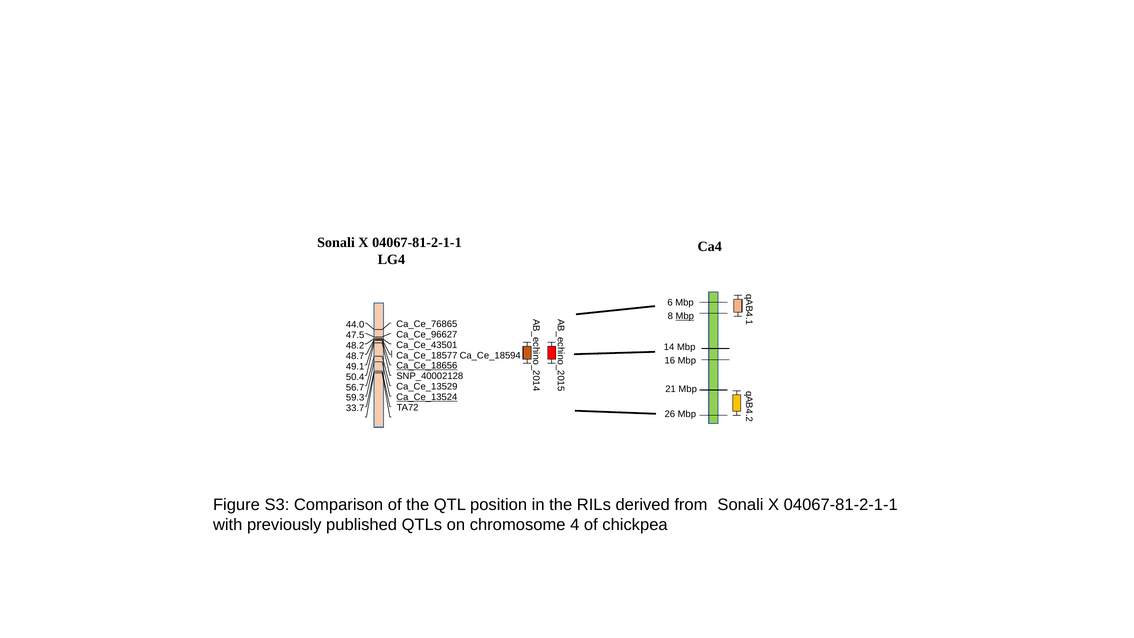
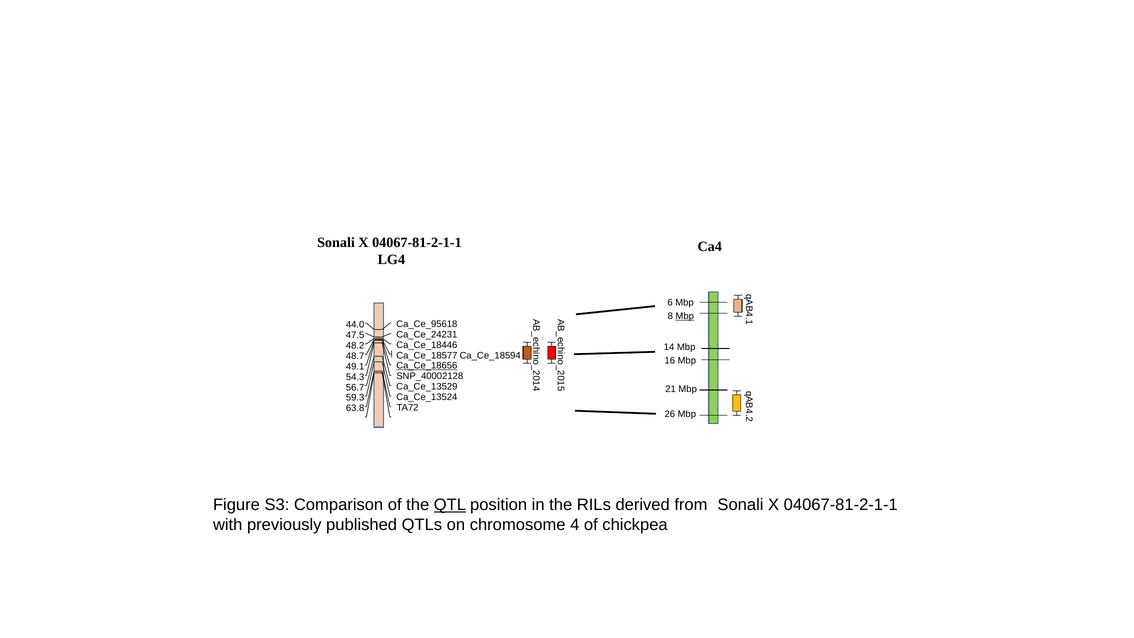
Ca_Ce_76865: Ca_Ce_76865 -> Ca_Ce_95618 (427, 324)
Ca_Ce_96627: Ca_Ce_96627 -> Ca_Ce_24231 (427, 335)
Ca_Ce_43501: Ca_Ce_43501 -> Ca_Ce_18446 (427, 345)
50.4: 50.4 -> 54.3 (355, 377)
Ca_Ce_13524 underline: present -> none (427, 397)
33.7: 33.7 -> 63.8 (355, 408)
QTL underline: none -> present (450, 505)
